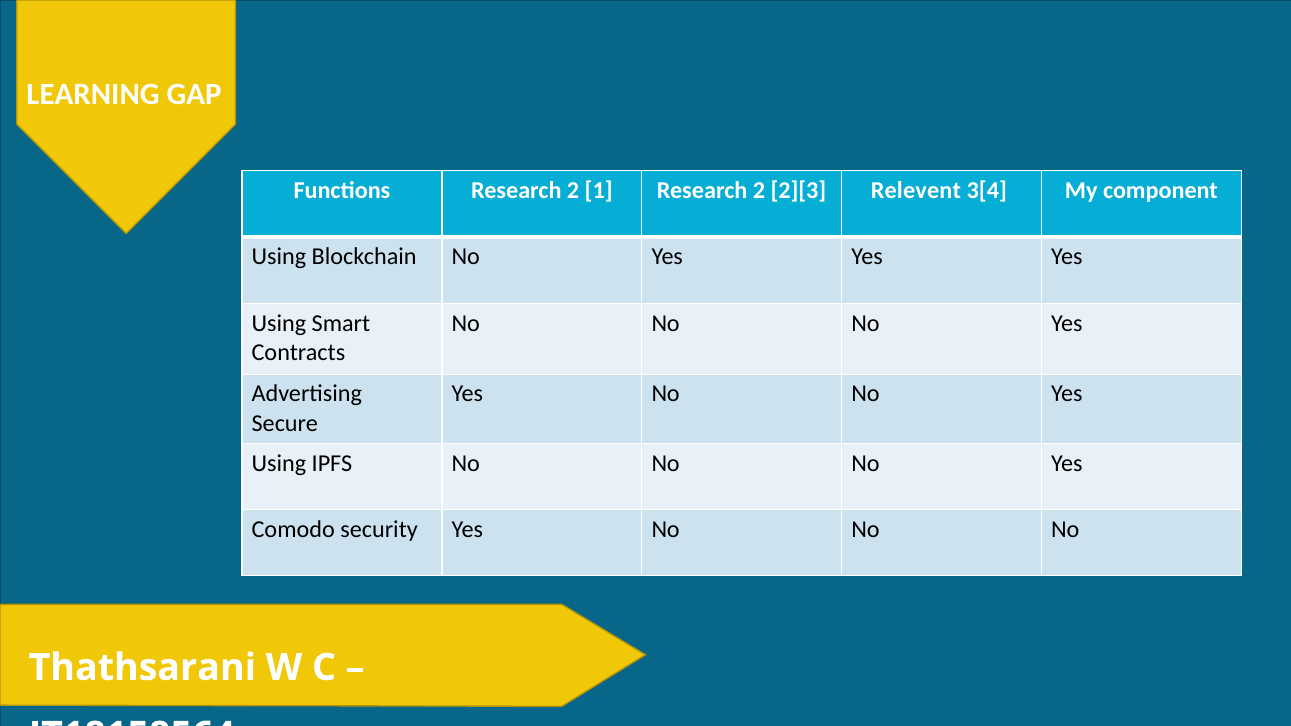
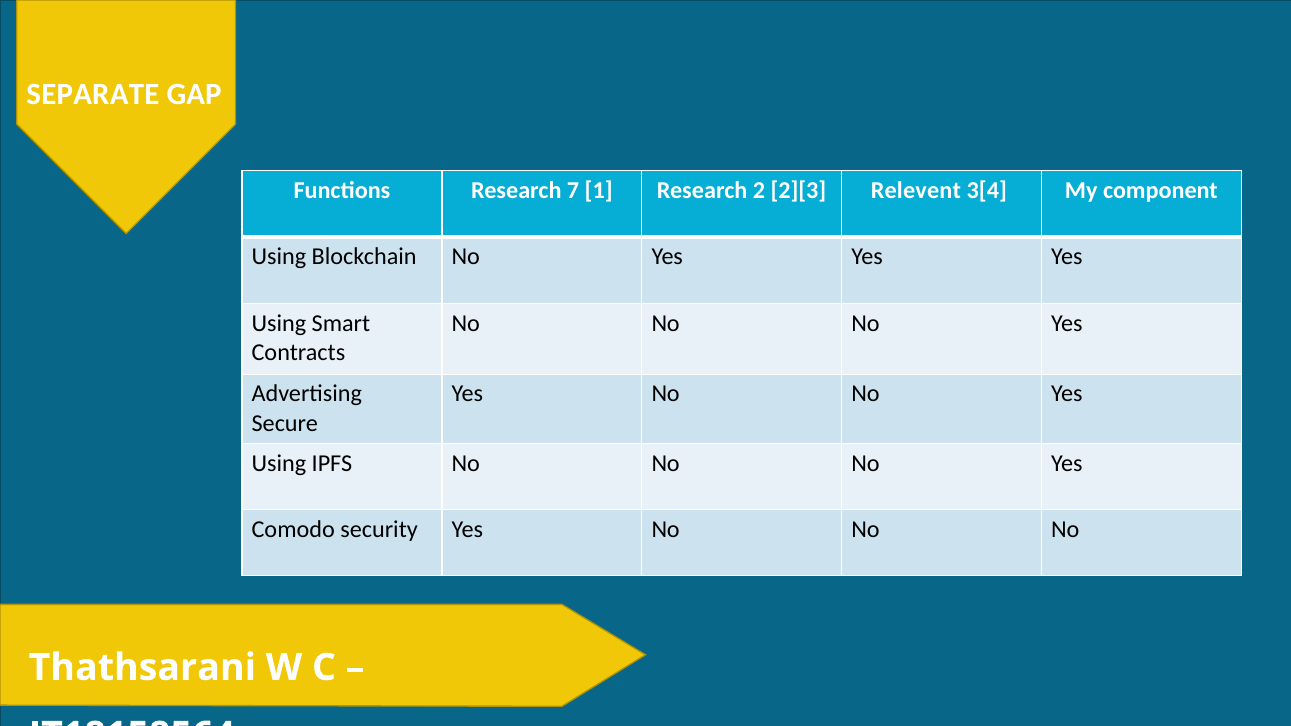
LEARNING: LEARNING -> SEPARATE (93, 94)
Functions Research 2: 2 -> 7 (573, 191)
